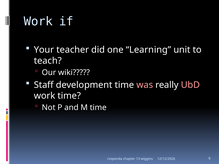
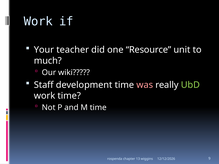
Learning: Learning -> Resource (149, 50)
teach: teach -> much (48, 61)
UbD colour: pink -> light green (190, 85)
